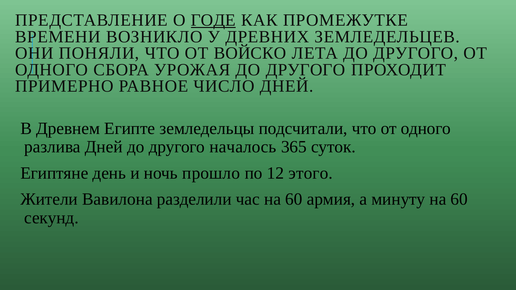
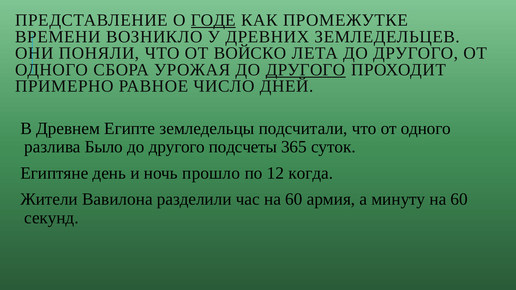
ДРУГОГО underline: none -> present (306, 70)
разлива Дней: Дней -> Было (104, 147)
началось: началось -> подсчеты (243, 147)
этого: этого -> когда (311, 173)
